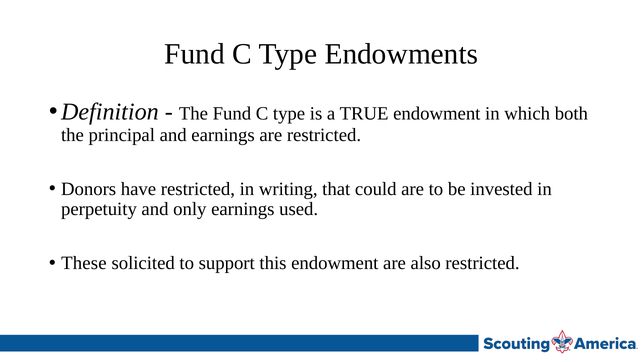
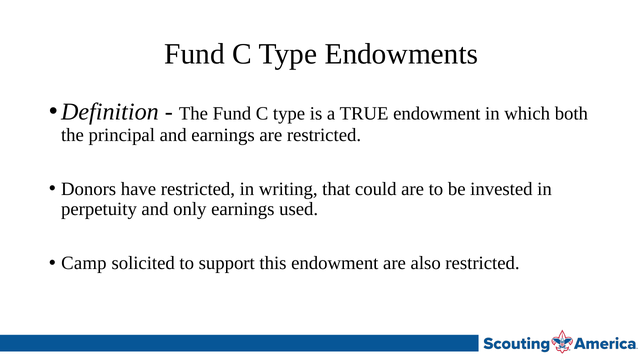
These: These -> Camp (84, 263)
